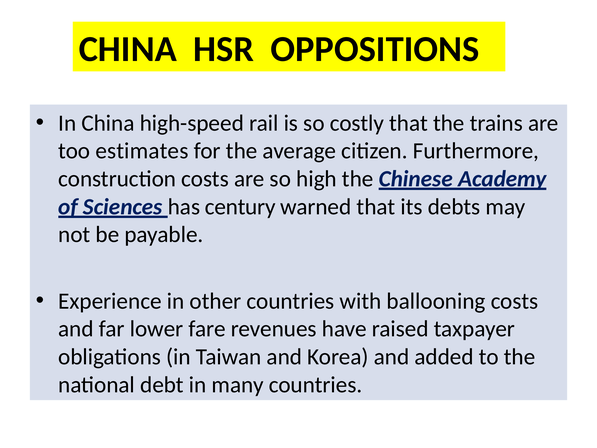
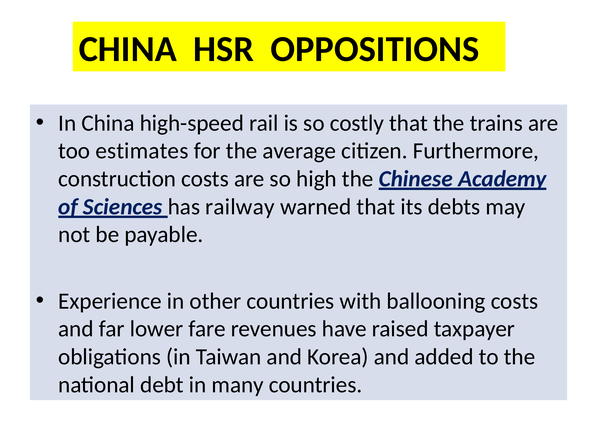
century: century -> railway (240, 207)
